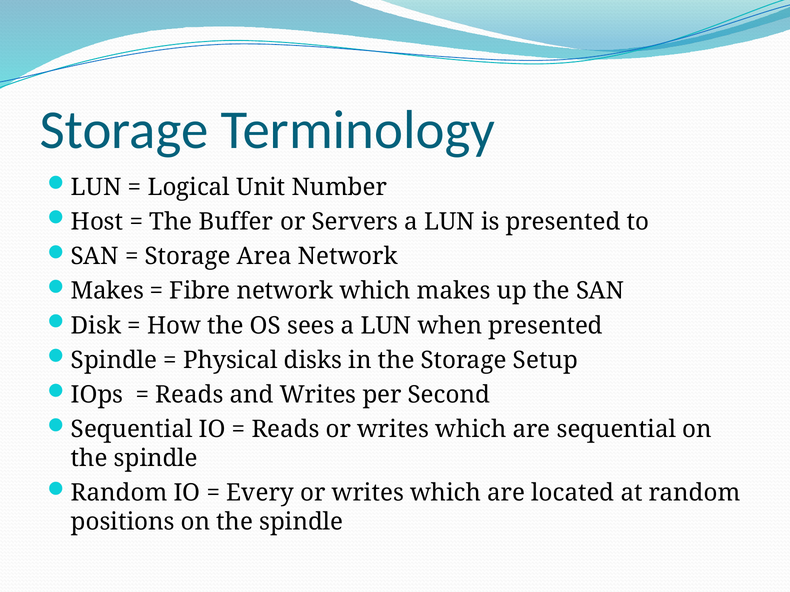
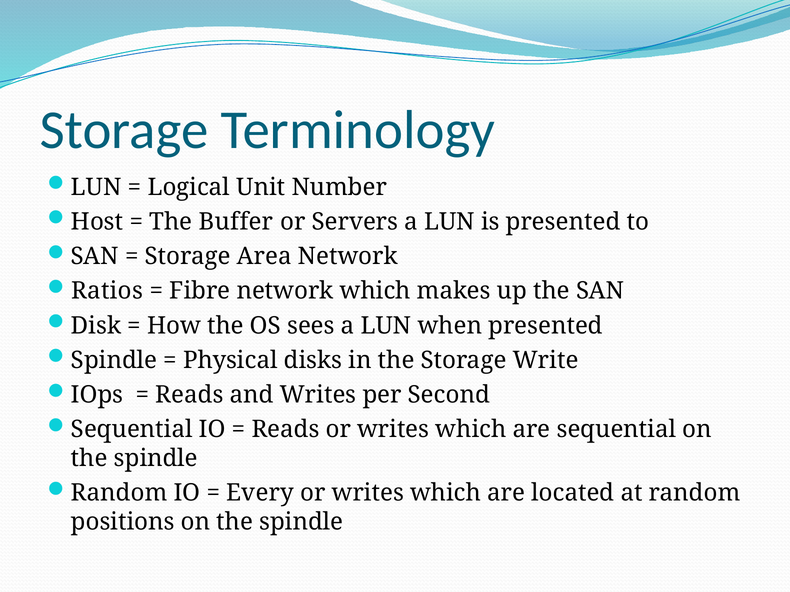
Makes: Makes -> Ratios (107, 291)
Setup: Setup -> Write (546, 361)
